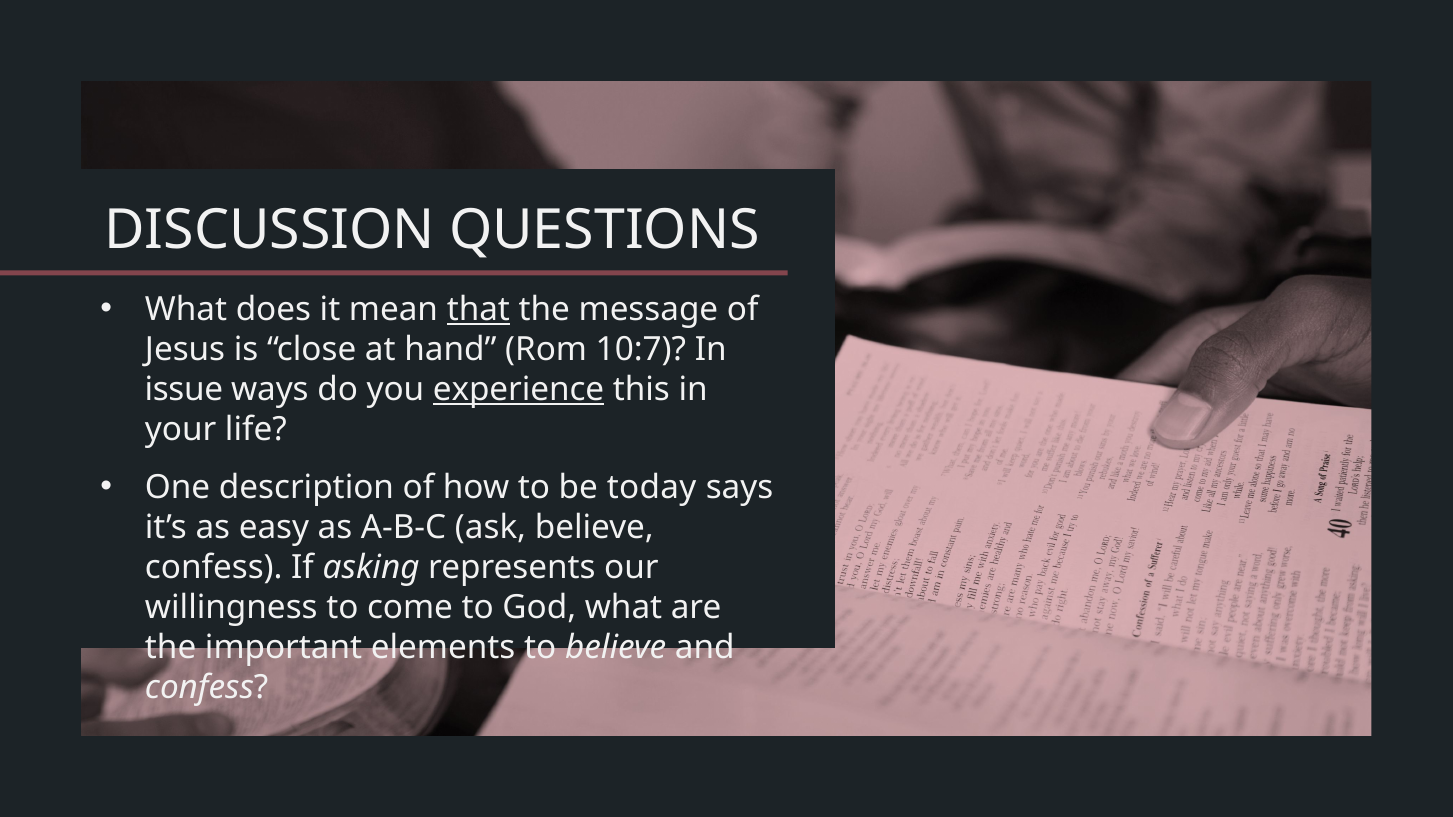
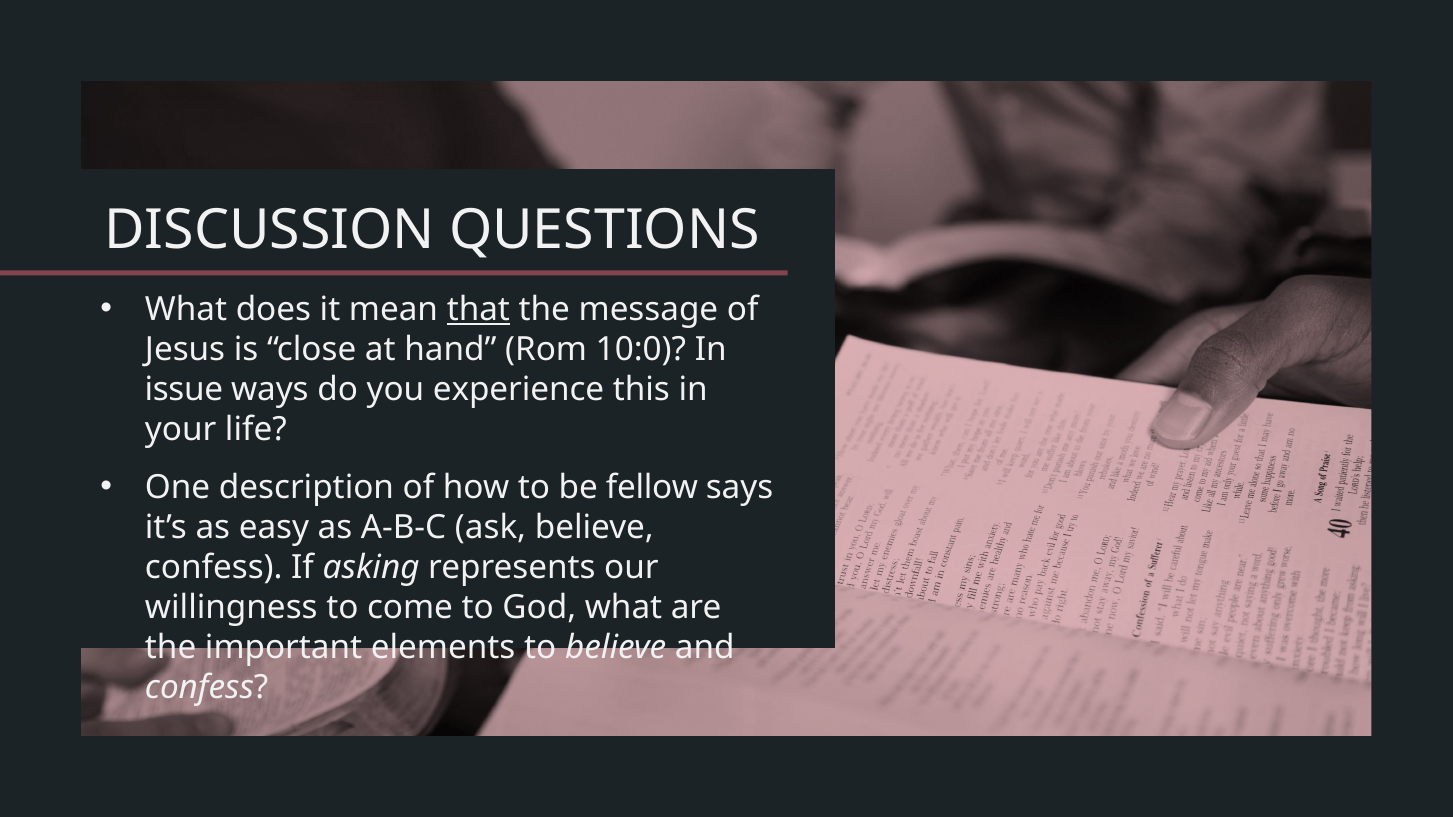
10:7: 10:7 -> 10:0 (641, 350)
experience underline: present -> none (519, 390)
today: today -> fellow (652, 488)
